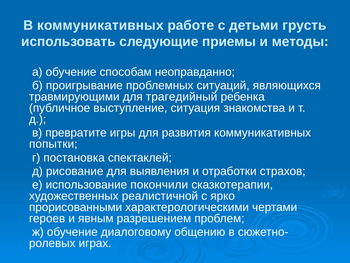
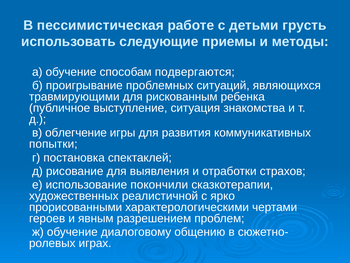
В коммуникативных: коммуникативных -> пессимистическая (100, 25)
неоправданно: неоправданно -> подвергаются (195, 72)
трагедийный: трагедийный -> рискованным (182, 97)
превратите: превратите -> облегчение (76, 133)
